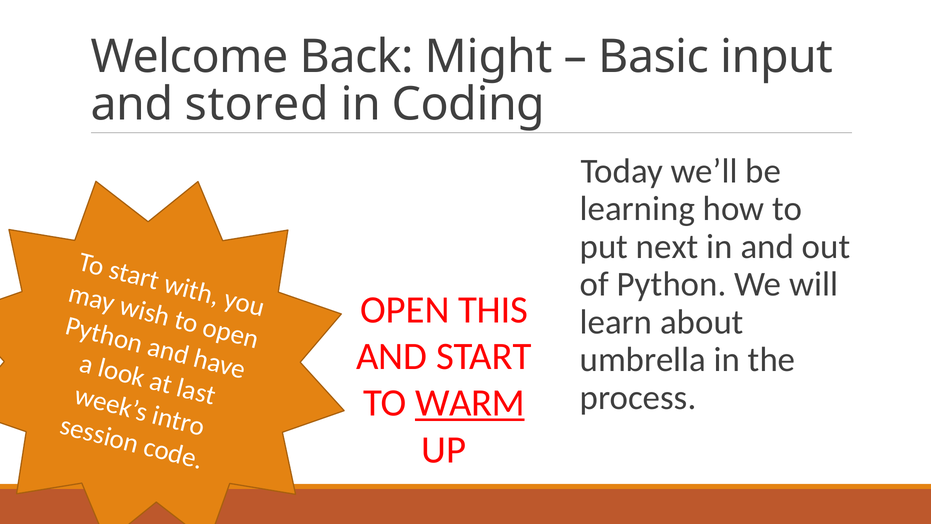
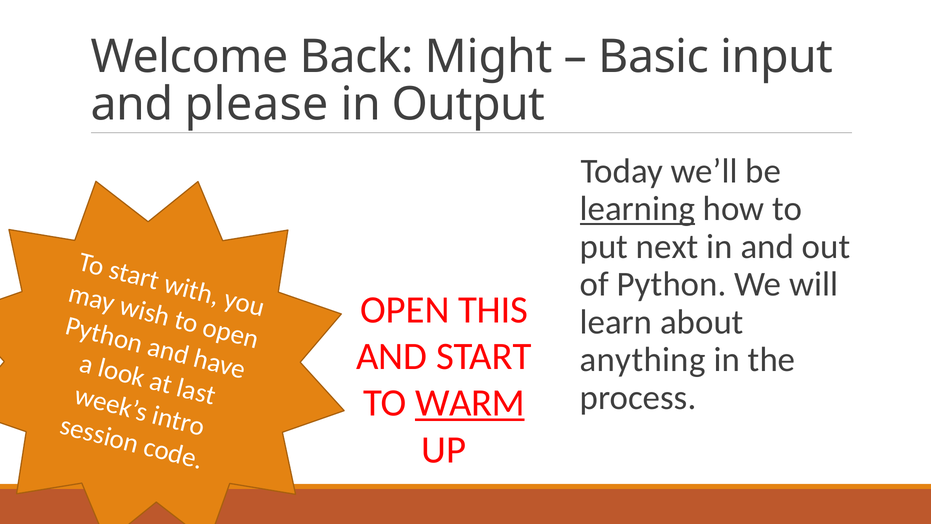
stored: stored -> please (257, 104)
Coding: Coding -> Output (468, 104)
learning underline: none -> present (637, 209)
umbrella: umbrella -> anything (643, 360)
